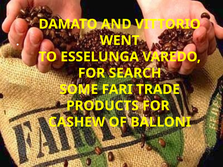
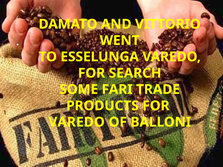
CASHEW: CASHEW -> VAREDO (77, 122)
